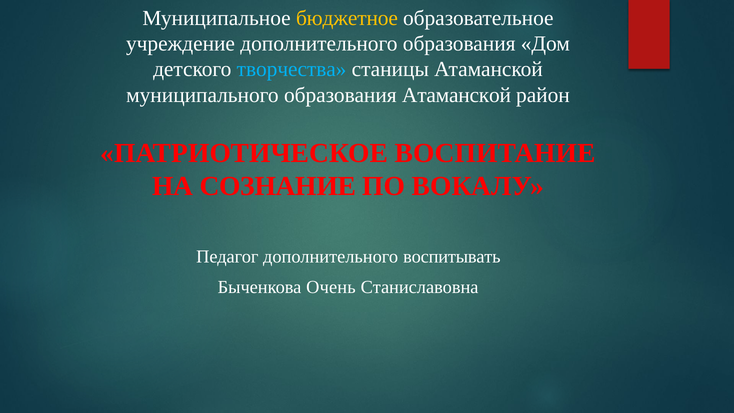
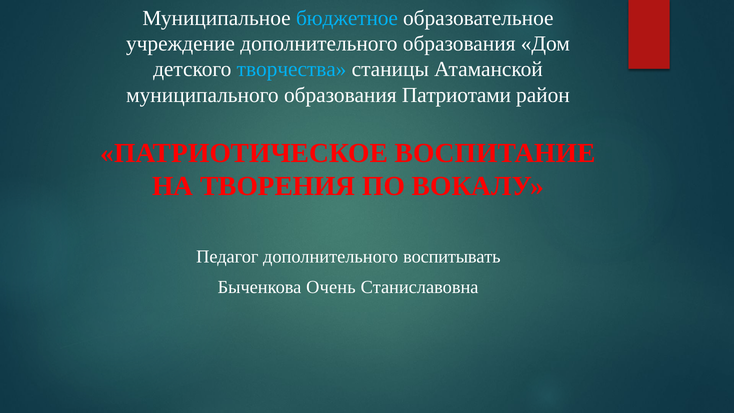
бюджетное colour: yellow -> light blue (347, 18)
образования Атаманской: Атаманской -> Патриотами (456, 95)
СОЗНАНИЕ: СОЗНАНИЕ -> ТВОРЕНИЯ (278, 186)
